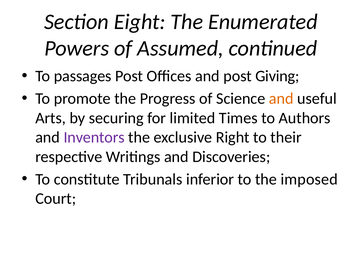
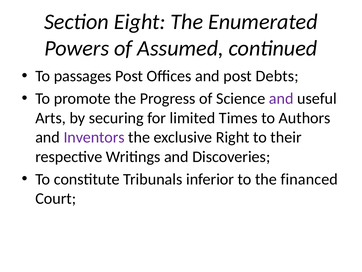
Giving: Giving -> Debts (277, 76)
and colour: orange -> purple (281, 98)
imposed: imposed -> financed (309, 179)
